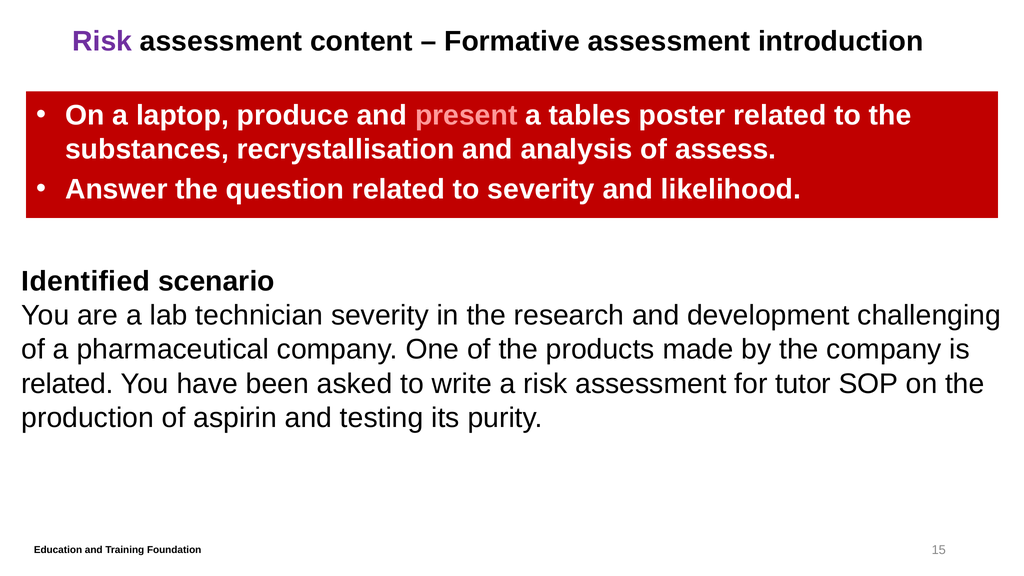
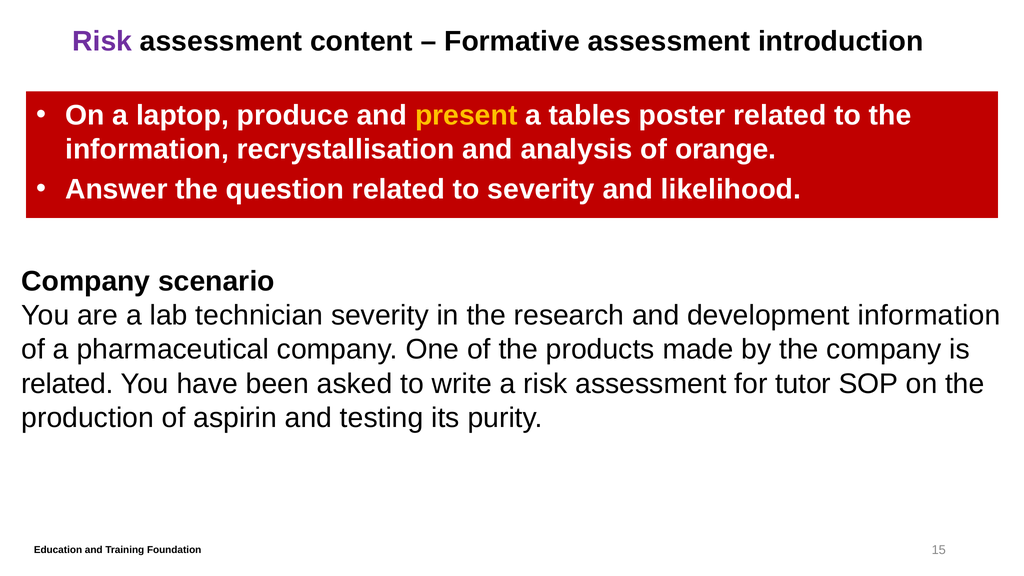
present colour: pink -> yellow (466, 115)
substances: substances -> information (147, 150)
assess: assess -> orange (726, 150)
Identified: Identified -> Company (86, 281)
development challenging: challenging -> information (929, 316)
